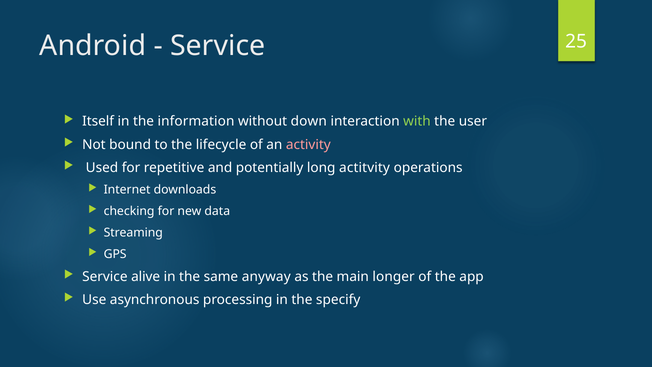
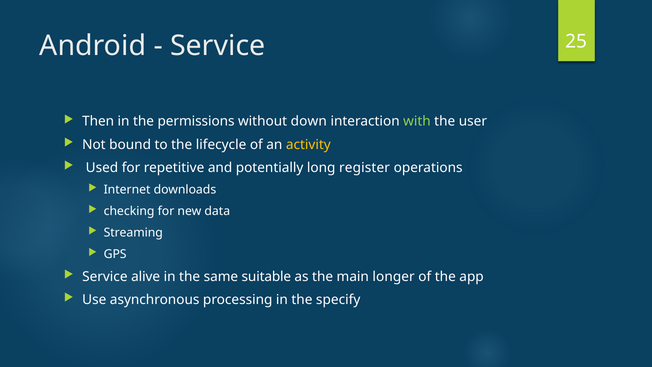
Itself: Itself -> Then (98, 121)
information: information -> permissions (196, 121)
activity colour: pink -> yellow (308, 144)
actitvity: actitvity -> register (365, 168)
anyway: anyway -> suitable (266, 277)
